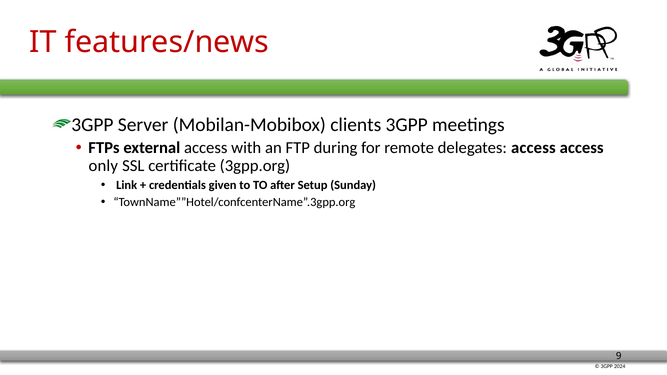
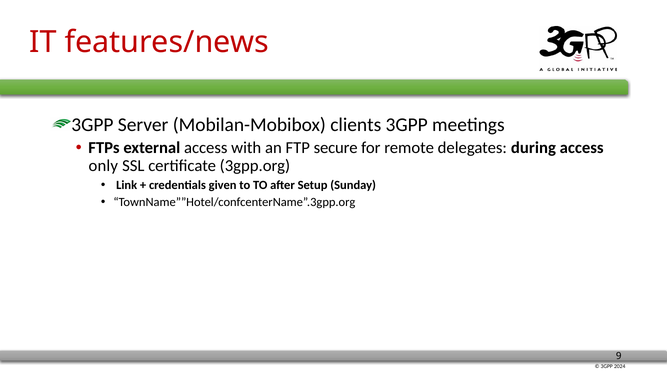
during: during -> secure (336, 148)
delegates access: access -> during (533, 148)
